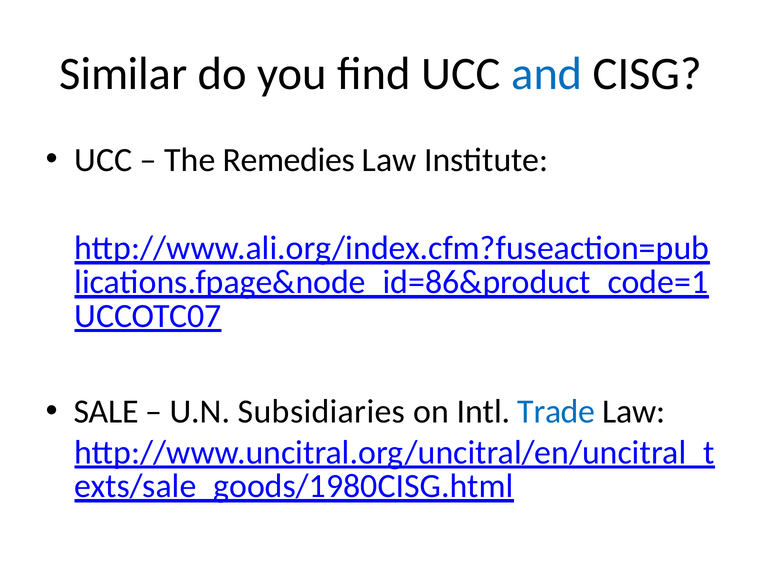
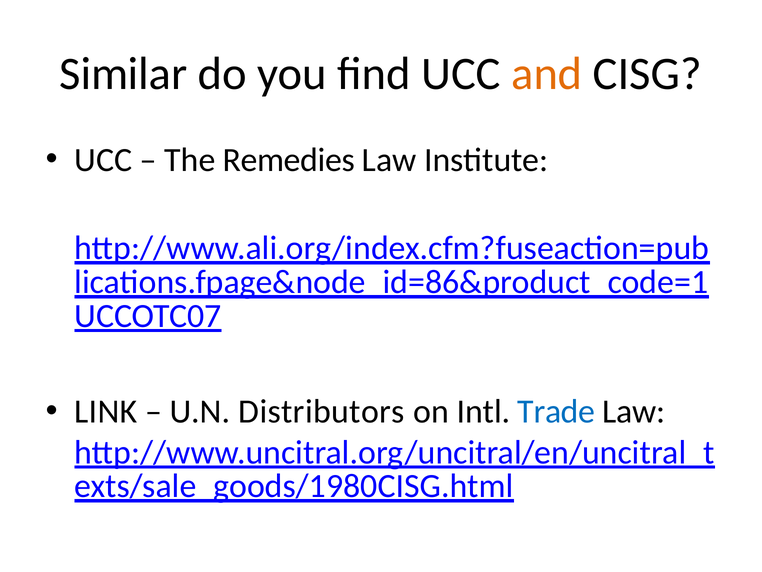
and colour: blue -> orange (547, 74)
SALE: SALE -> LINK (106, 411)
Subsidiaries: Subsidiaries -> Distributors (321, 411)
